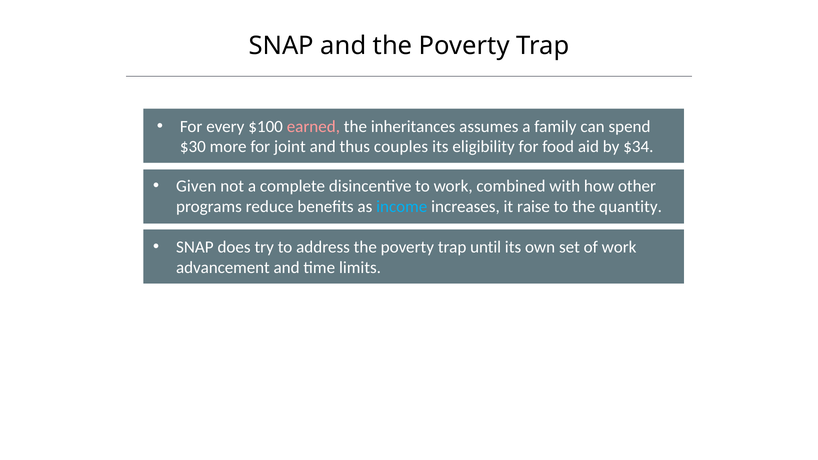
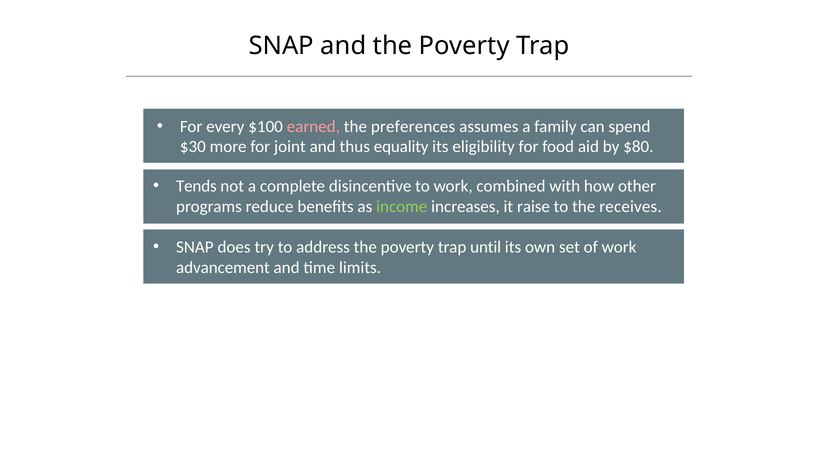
inheritances: inheritances -> preferences (413, 126)
couples: couples -> equality (401, 147)
$34: $34 -> $80 (638, 147)
Given: Given -> Tends (196, 186)
income colour: light blue -> light green (402, 206)
quantity: quantity -> receives (631, 206)
